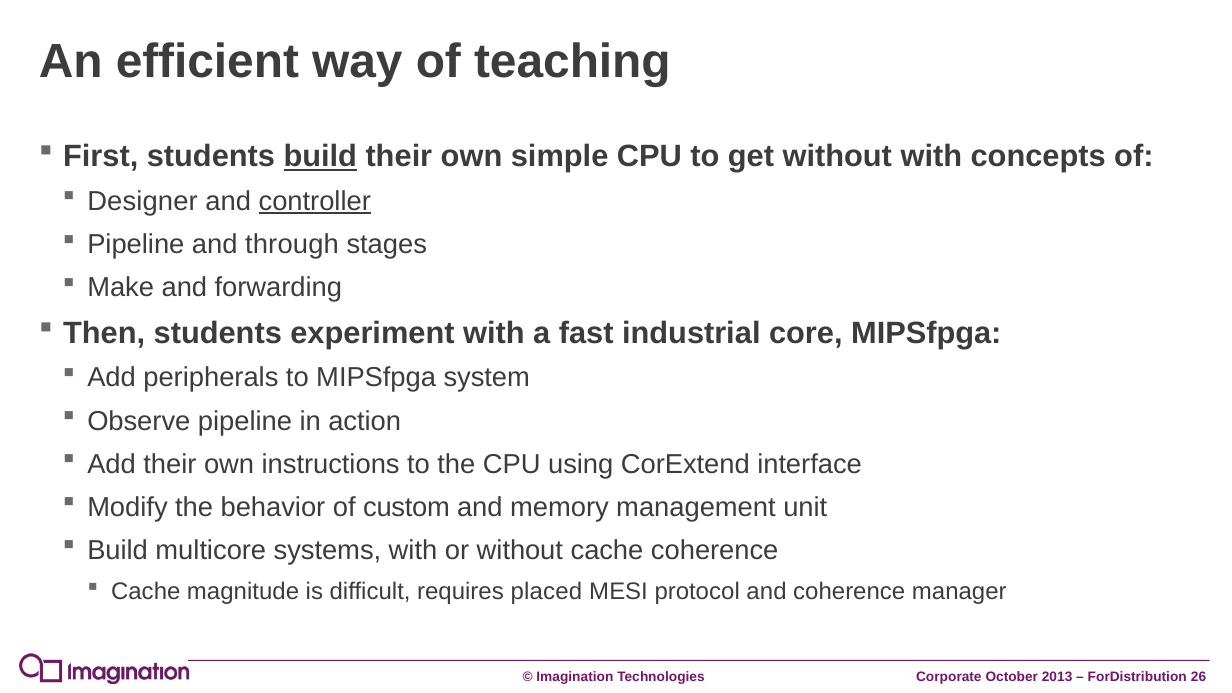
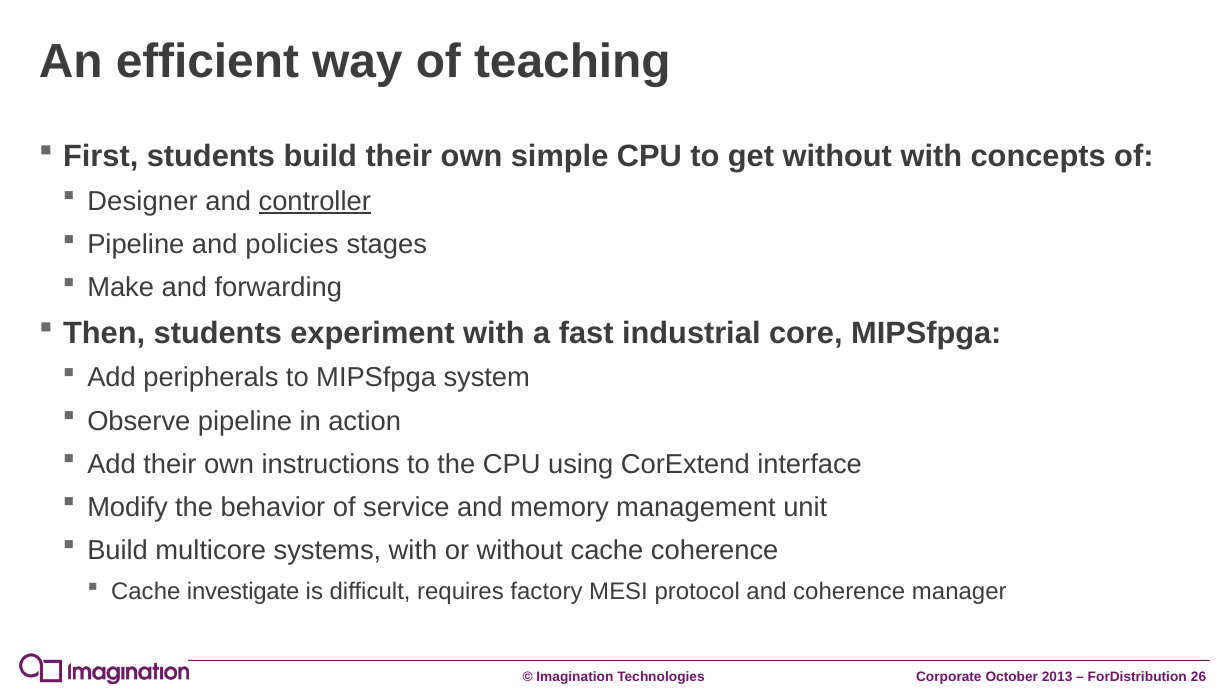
build underline: present -> none (320, 156)
through: through -> policies (292, 245)
custom: custom -> service (406, 507)
magnitude: magnitude -> investigate (243, 591)
placed: placed -> factory (547, 591)
